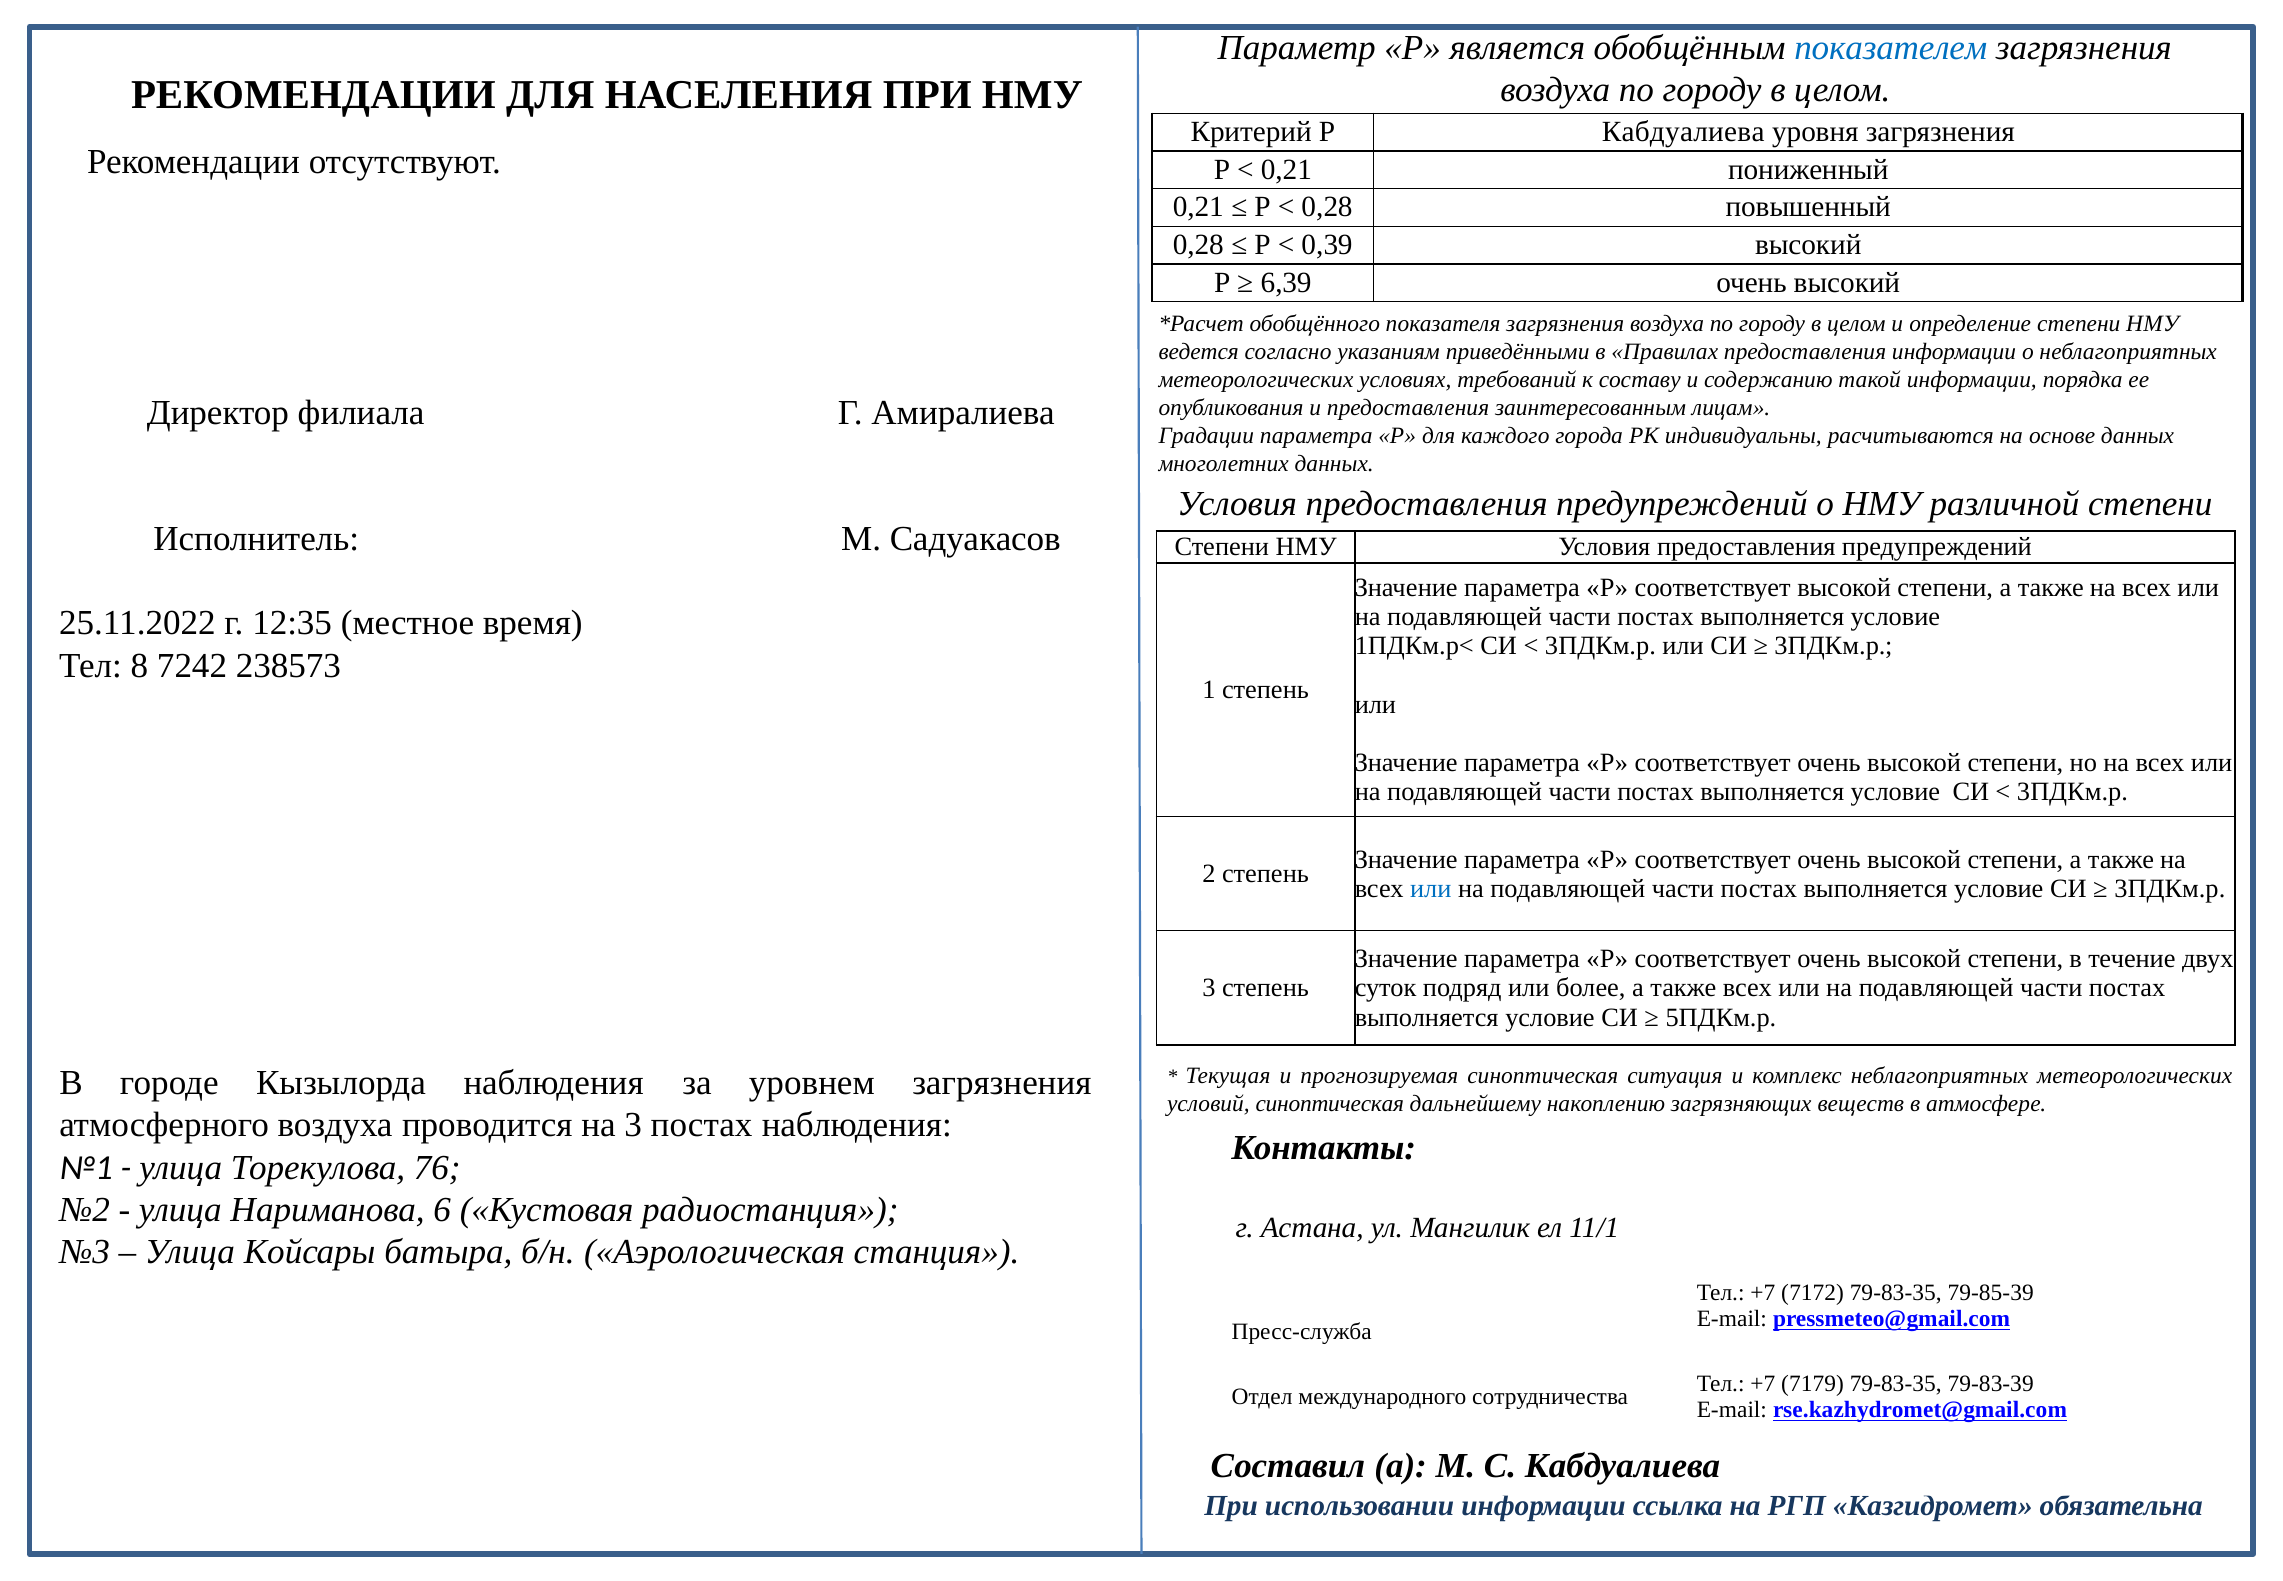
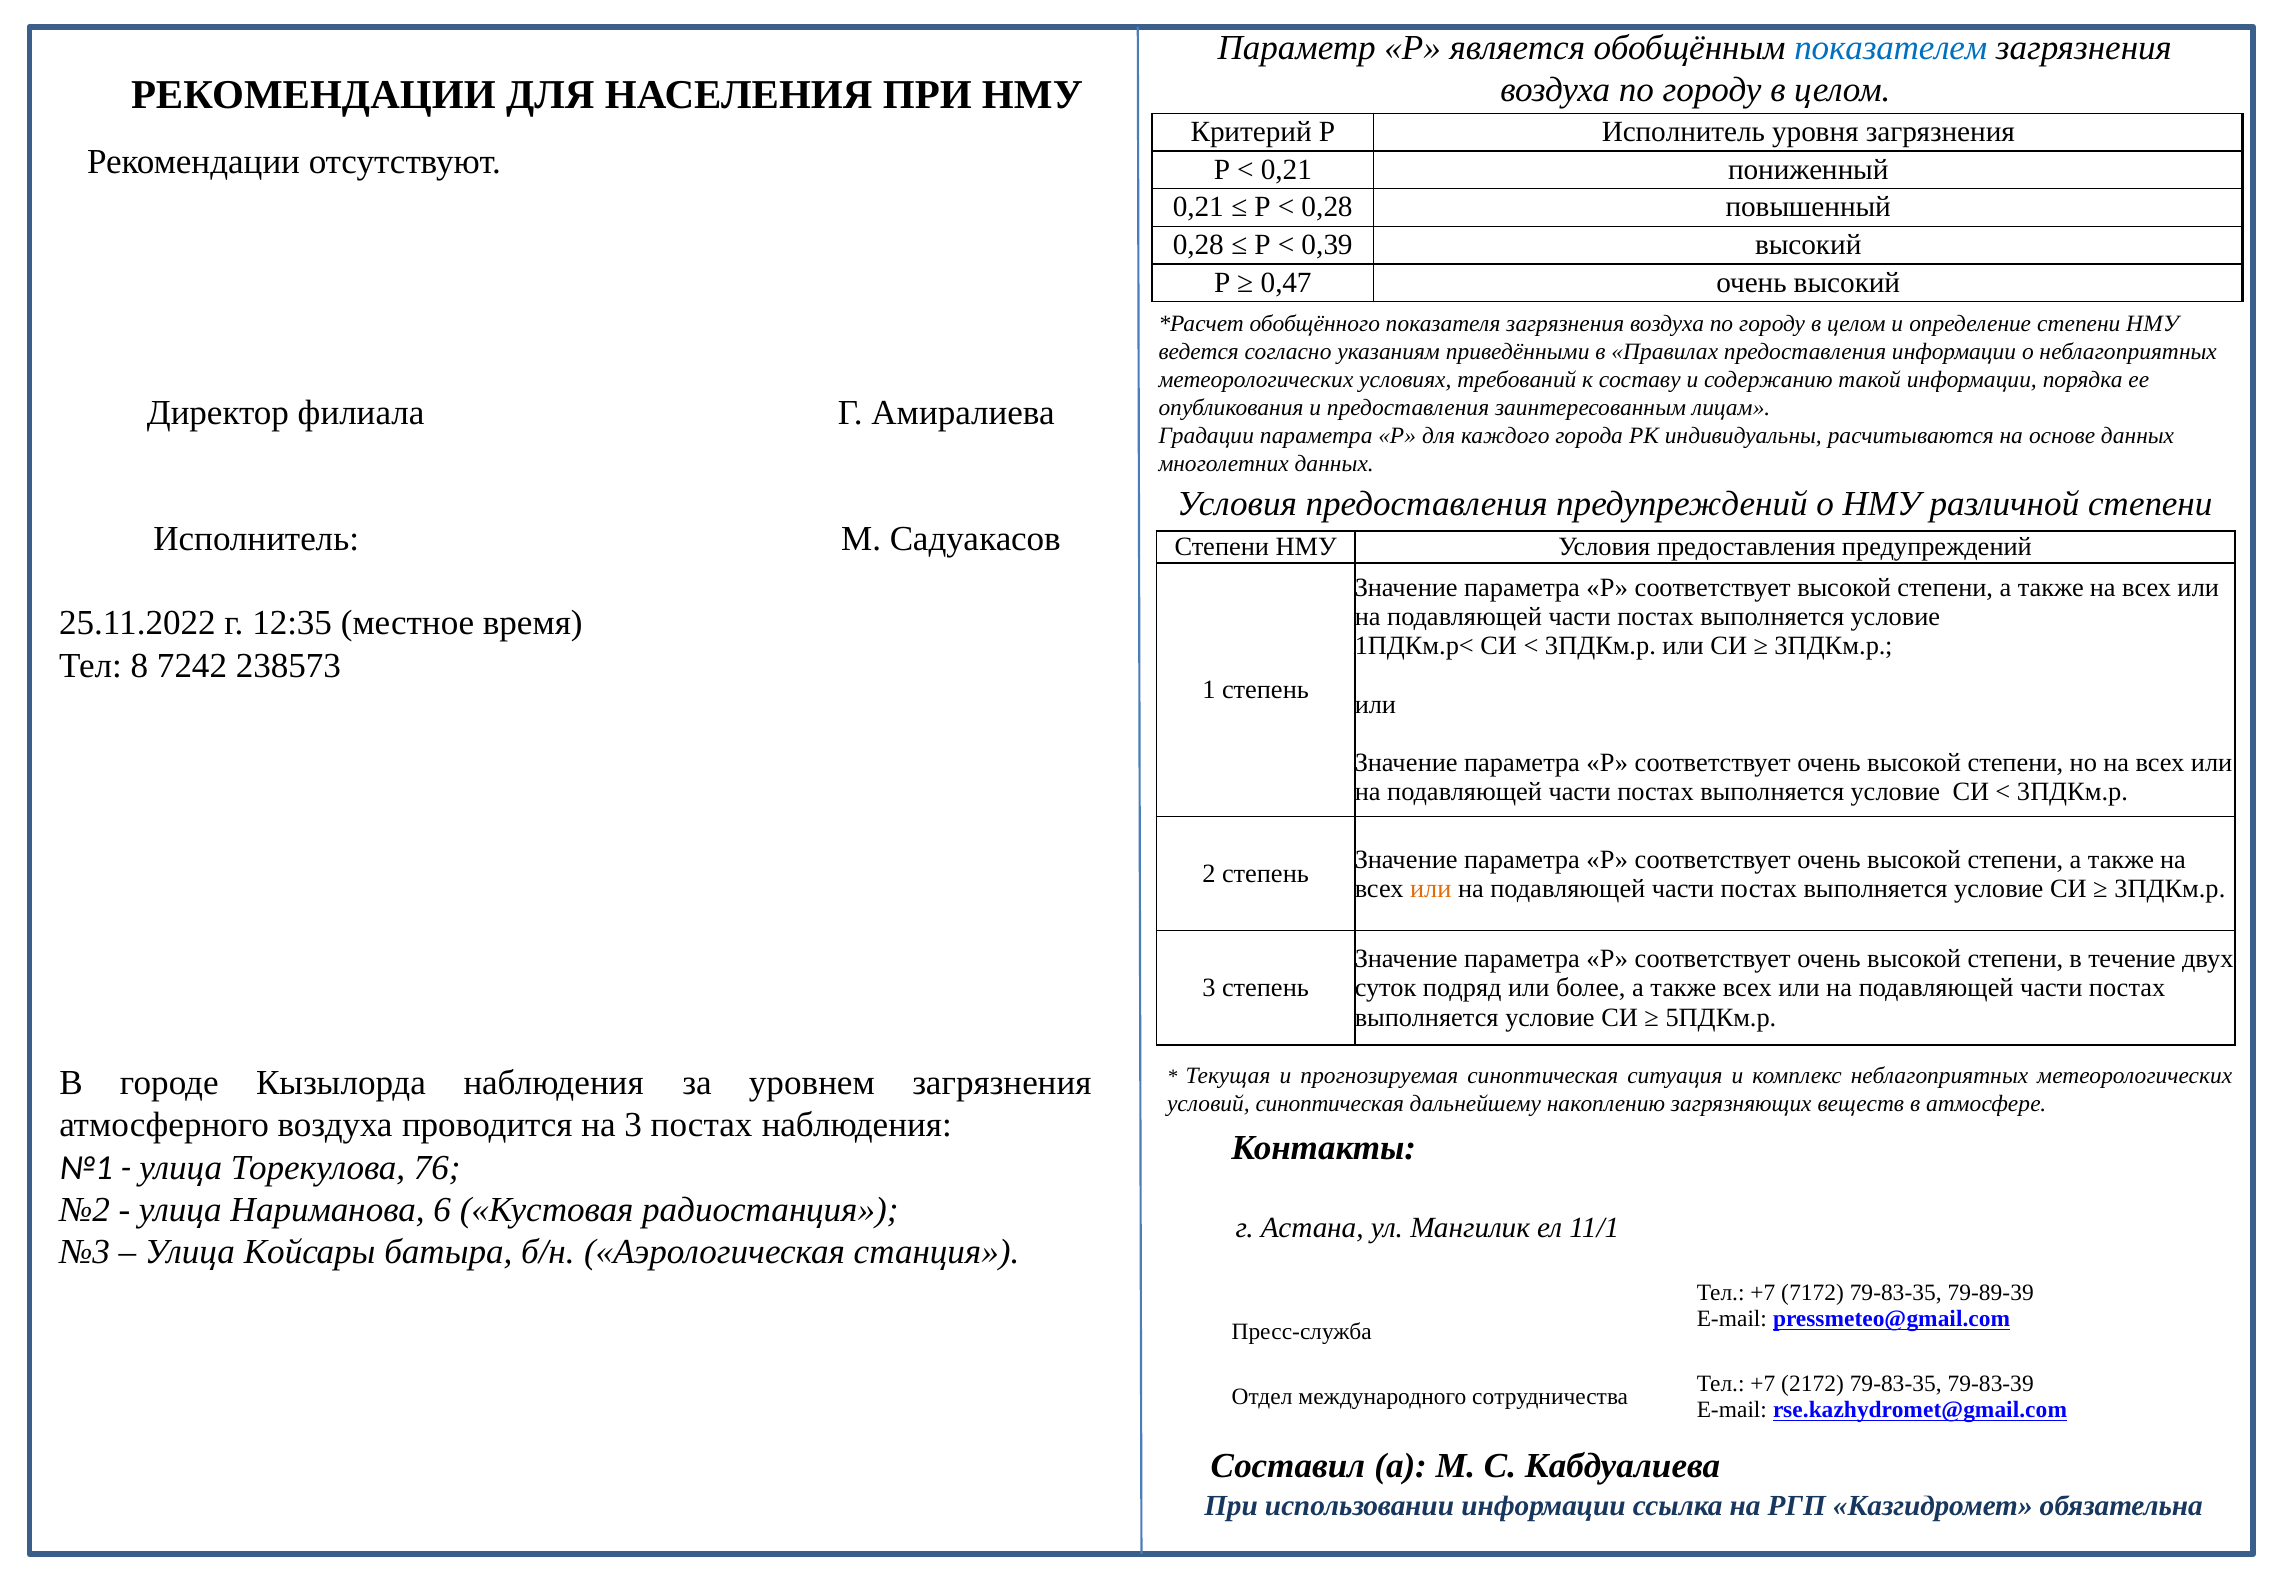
Р Кабдуалиева: Кабдуалиева -> Исполнитель (1683, 132)
6,39: 6,39 -> 0,47 (1286, 283)
или colour: blue -> orange (1431, 888)
79-85-39: 79-85-39 -> 79-89-39 (1991, 1292)
7179: 7179 -> 2172 (1813, 1384)
